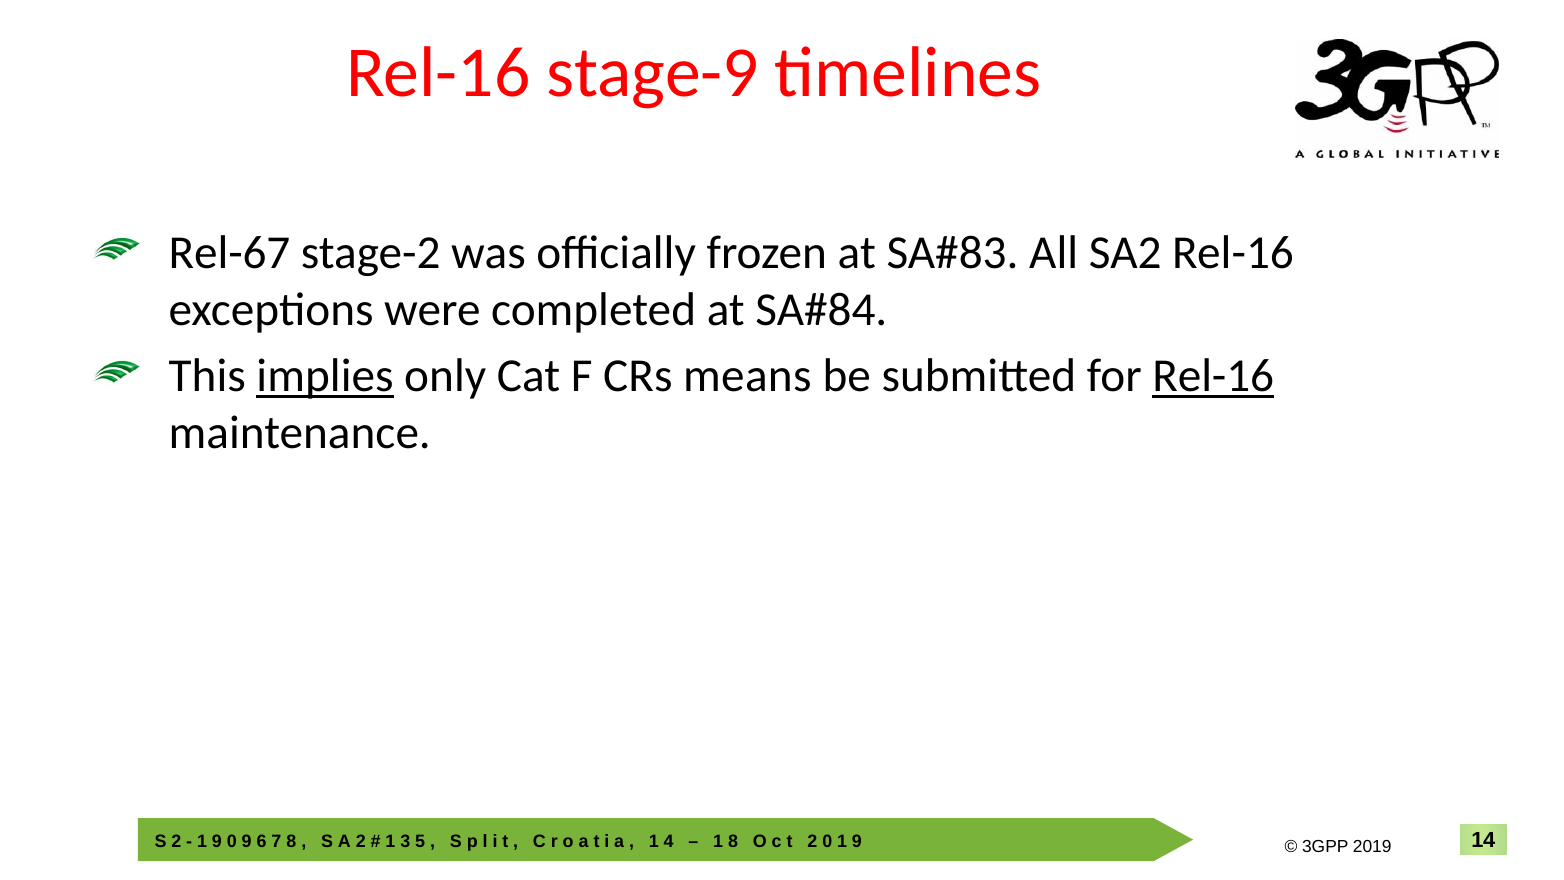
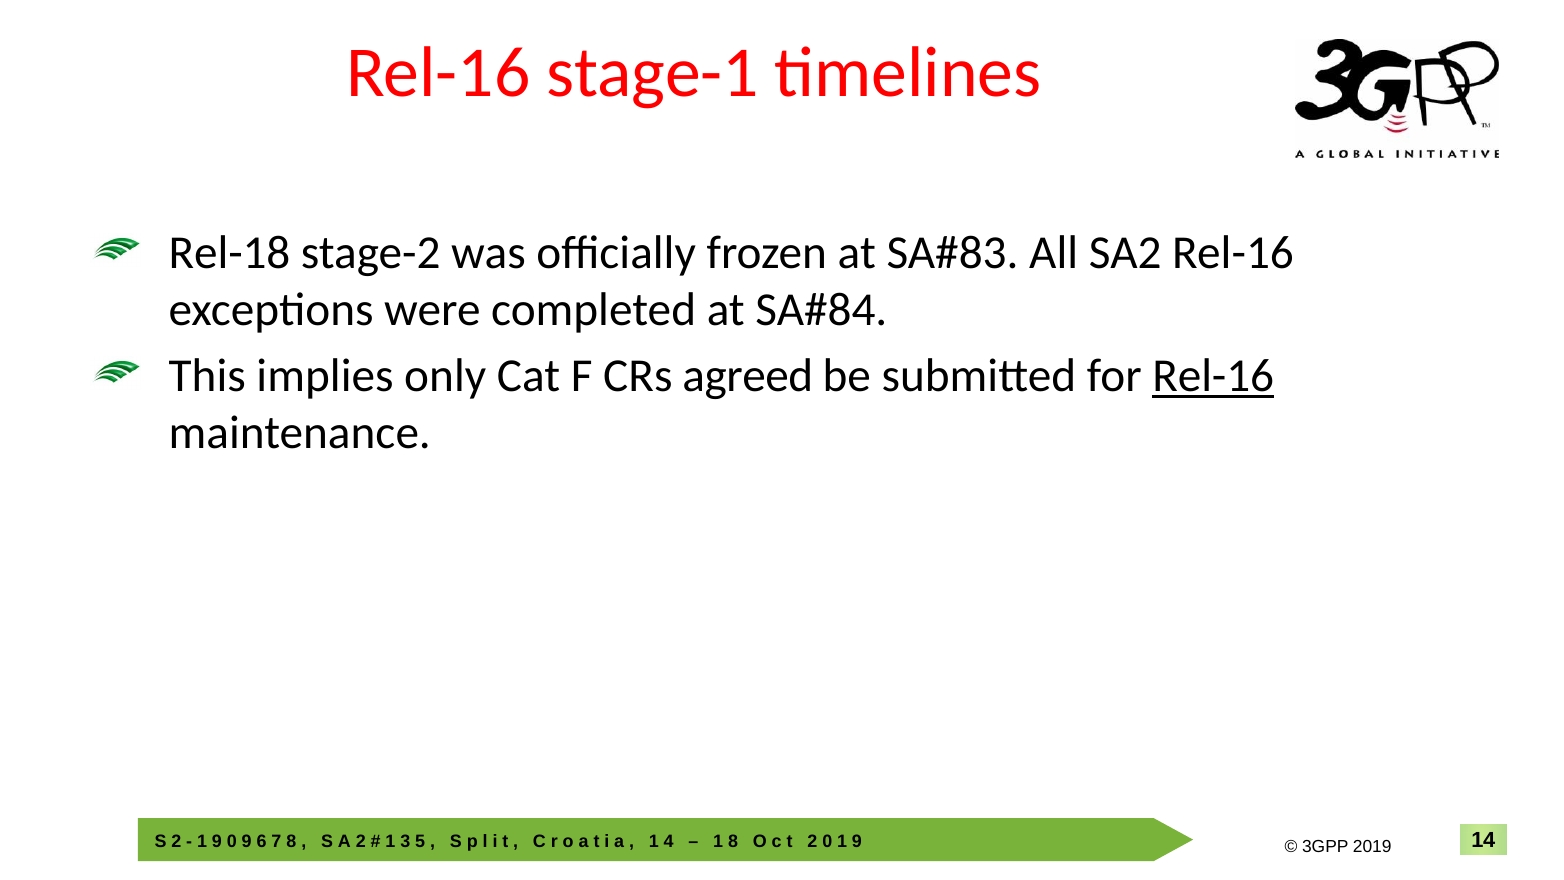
stage-9: stage-9 -> stage-1 (652, 73)
Rel-67: Rel-67 -> Rel-18 (230, 253)
implies underline: present -> none (325, 376)
means: means -> agreed (748, 376)
